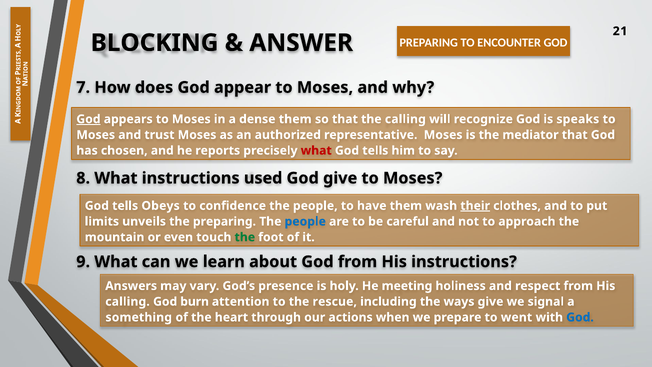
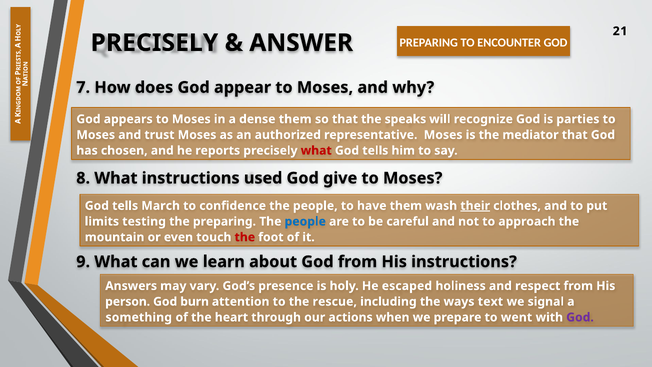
BLOCKING: BLOCKING -> PRECISELY (154, 43)
God underline: present -> none (88, 119)
the calling: calling -> speaks (405, 119)
speaks: speaks -> parties (578, 119)
Obeys: Obeys -> March (161, 206)
unveils: unveils -> testing (144, 221)
the colour: green -> red (245, 237)
meeting: meeting -> escaped (407, 286)
calling: calling -> person (128, 301)
ways give: give -> text (490, 301)
God colour: blue -> purple (580, 317)
